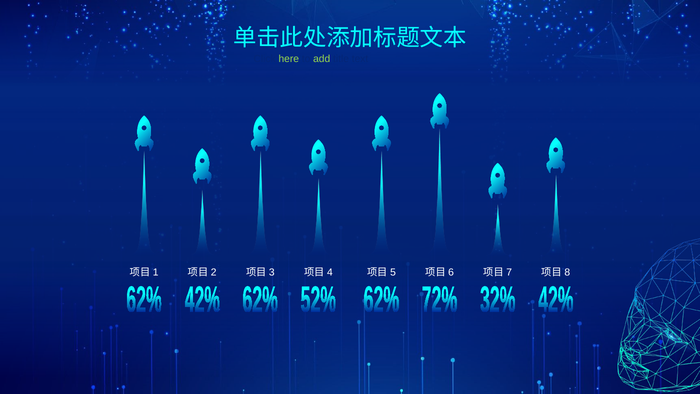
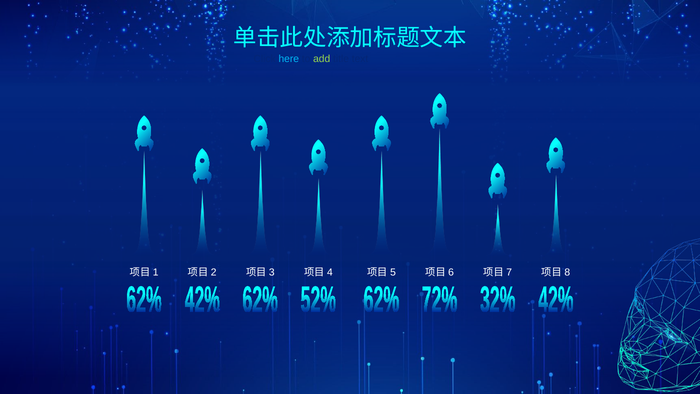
here colour: light green -> light blue (289, 59)
